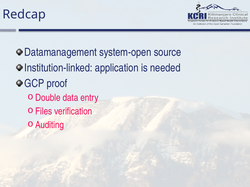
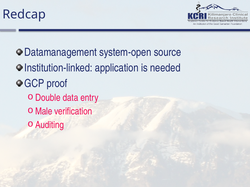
Files: Files -> Male (44, 112)
